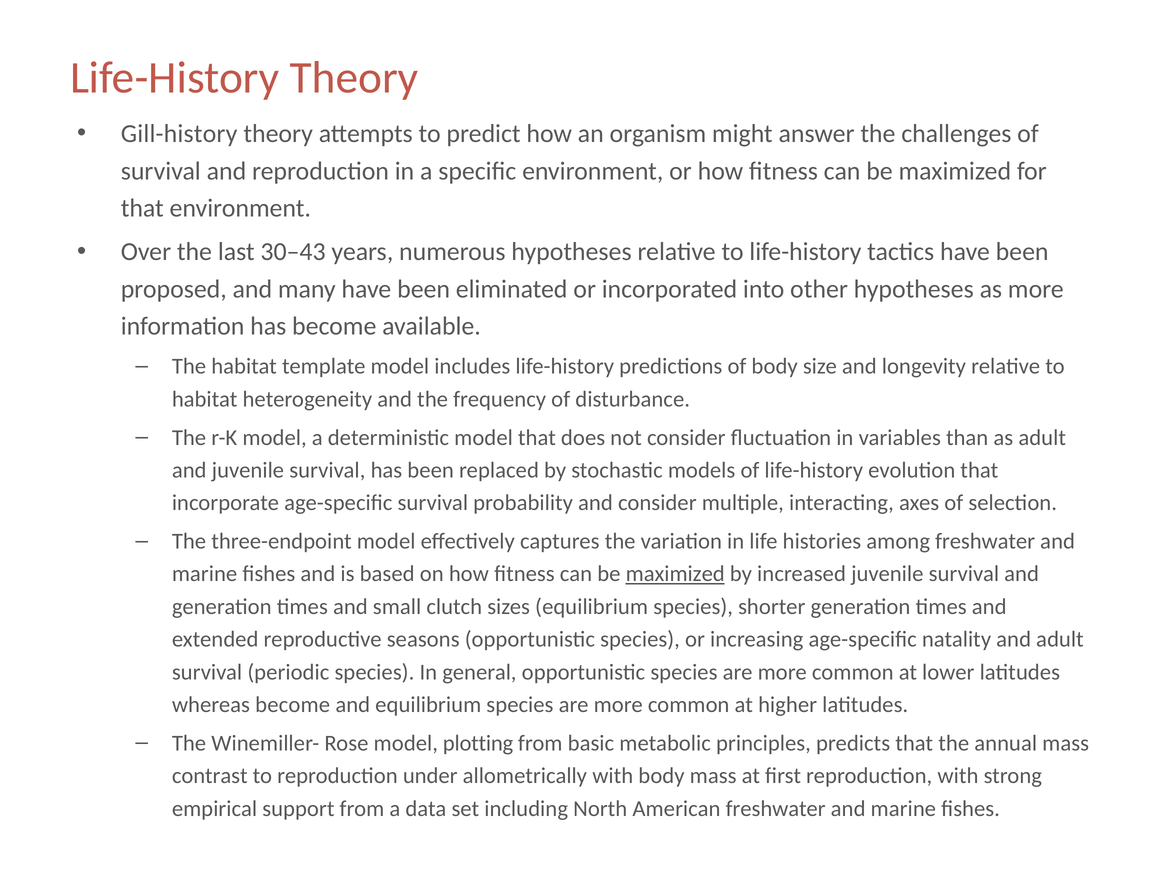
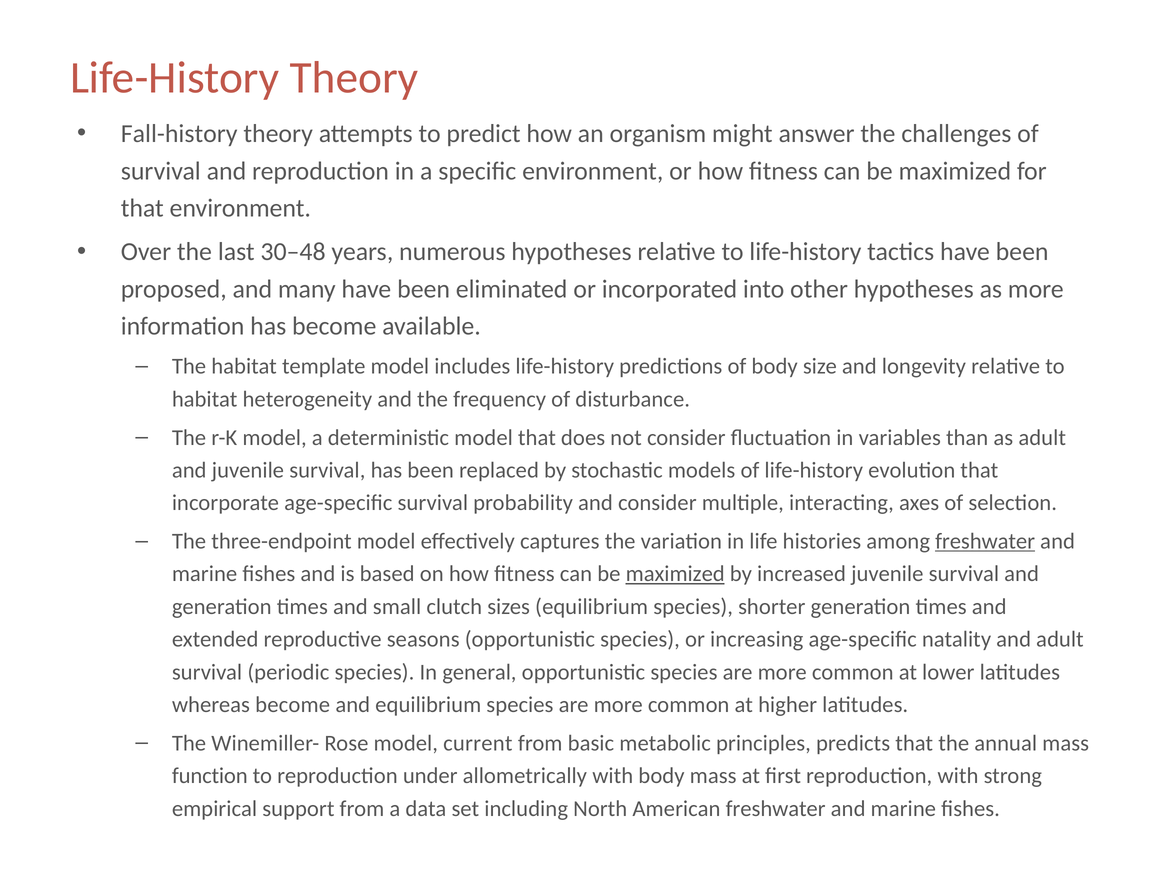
Gill-history: Gill-history -> Fall-history (179, 134)
30–43: 30–43 -> 30–48 (293, 252)
freshwater underline: none -> present (985, 541)
plotting: plotting -> current (478, 743)
contrast: contrast -> function (210, 776)
